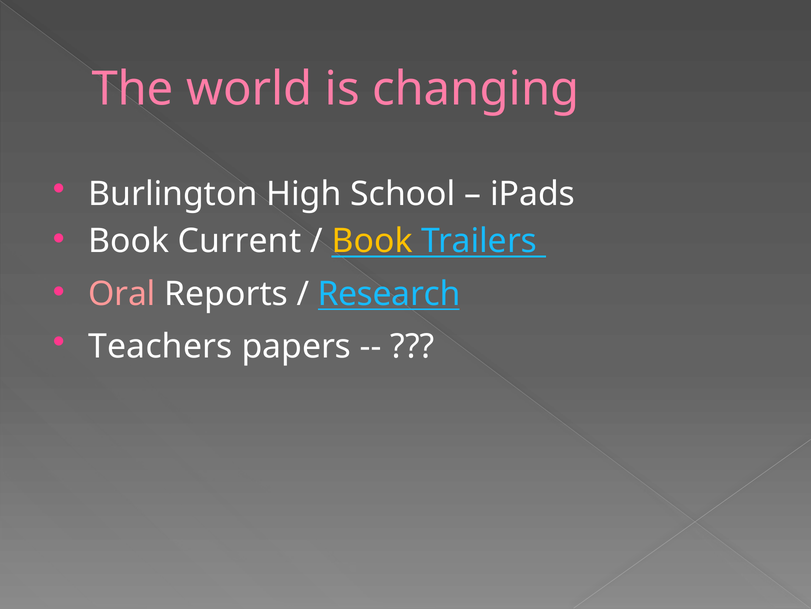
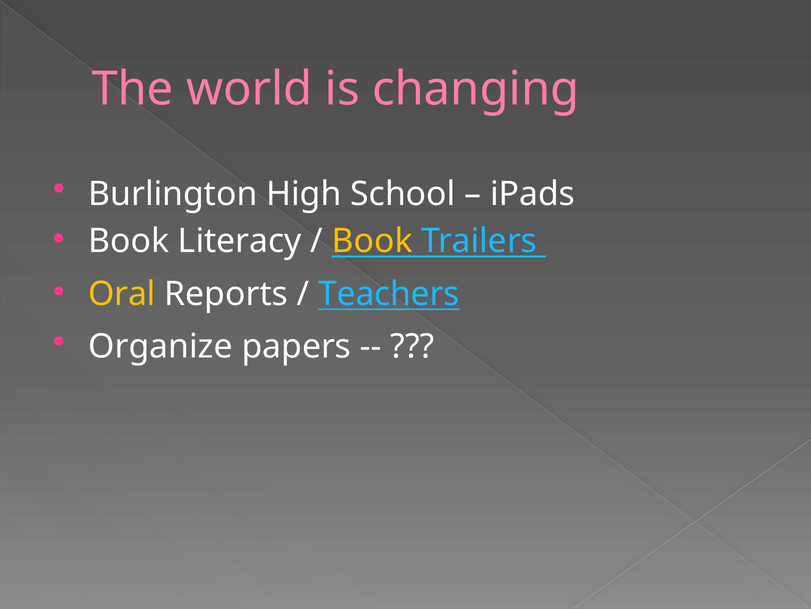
Current: Current -> Literacy (240, 241)
Oral colour: pink -> yellow (122, 294)
Research: Research -> Teachers (389, 294)
Teachers: Teachers -> Organize (161, 346)
